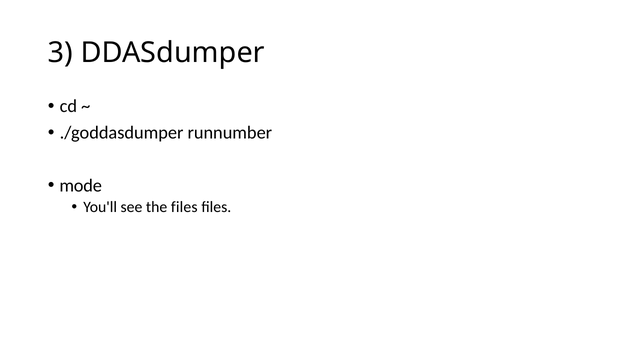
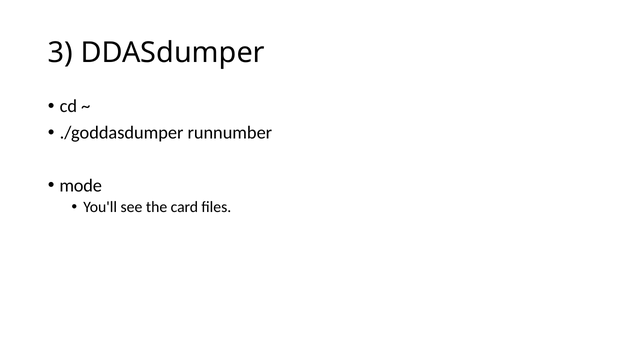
the files: files -> card (184, 207)
